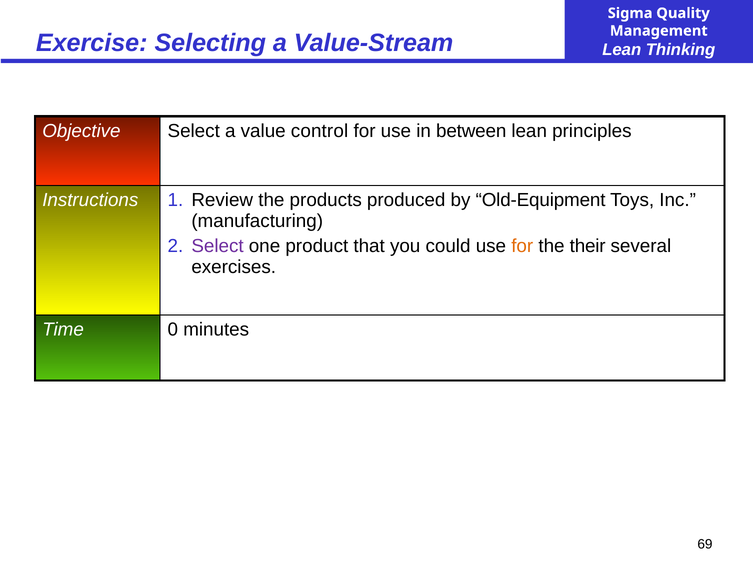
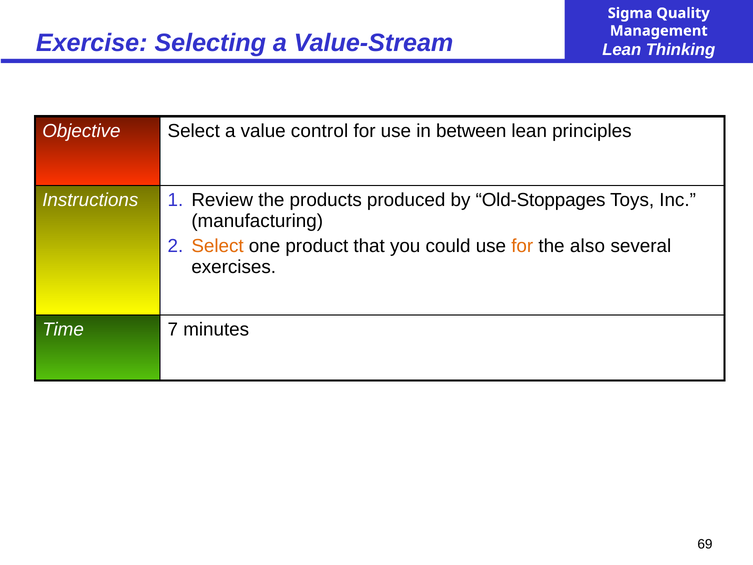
Old-Equipment: Old-Equipment -> Old-Stoppages (541, 200)
Select colour: purple -> orange (218, 246)
their: their -> also (587, 246)
0: 0 -> 7 (173, 329)
